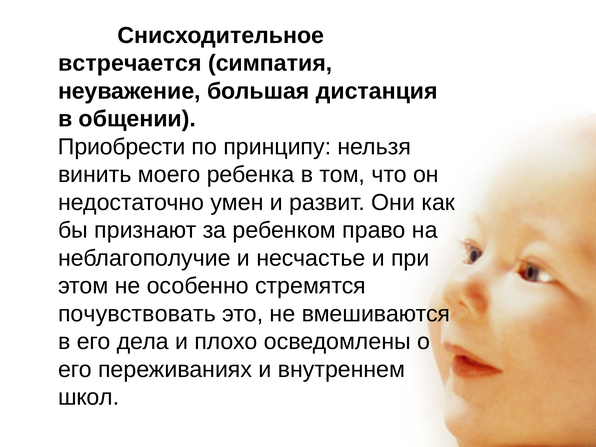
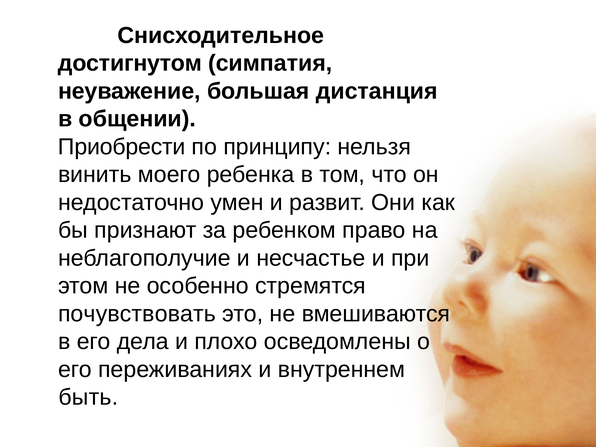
встречается: встречается -> достигнутом (130, 63)
школ: школ -> быть (88, 397)
